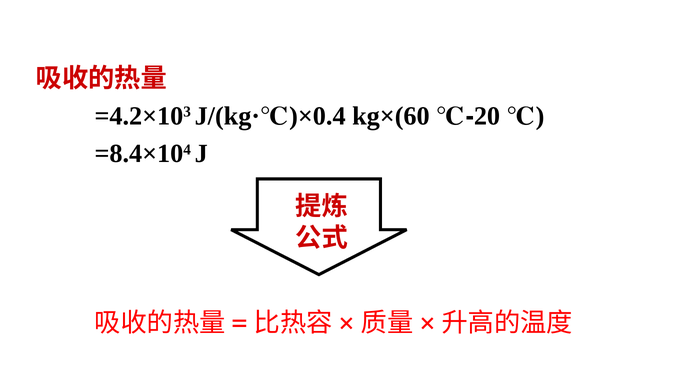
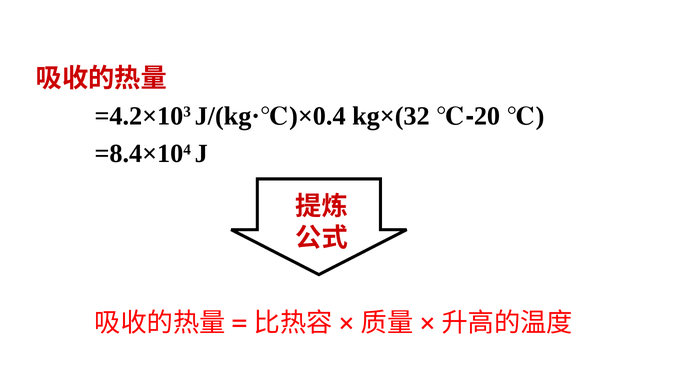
kg×(60: kg×(60 -> kg×(32 (391, 116)
